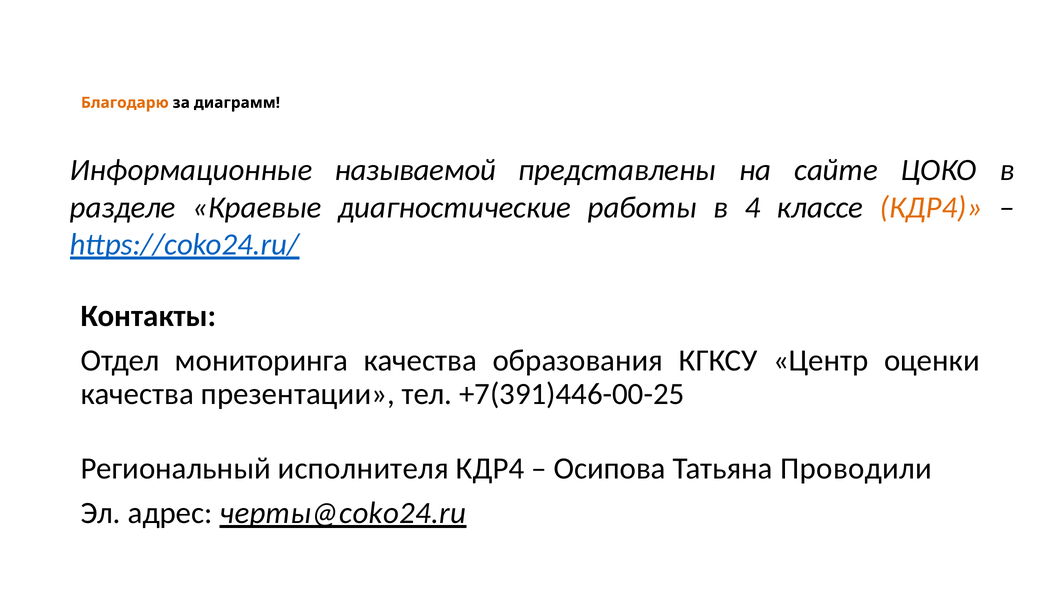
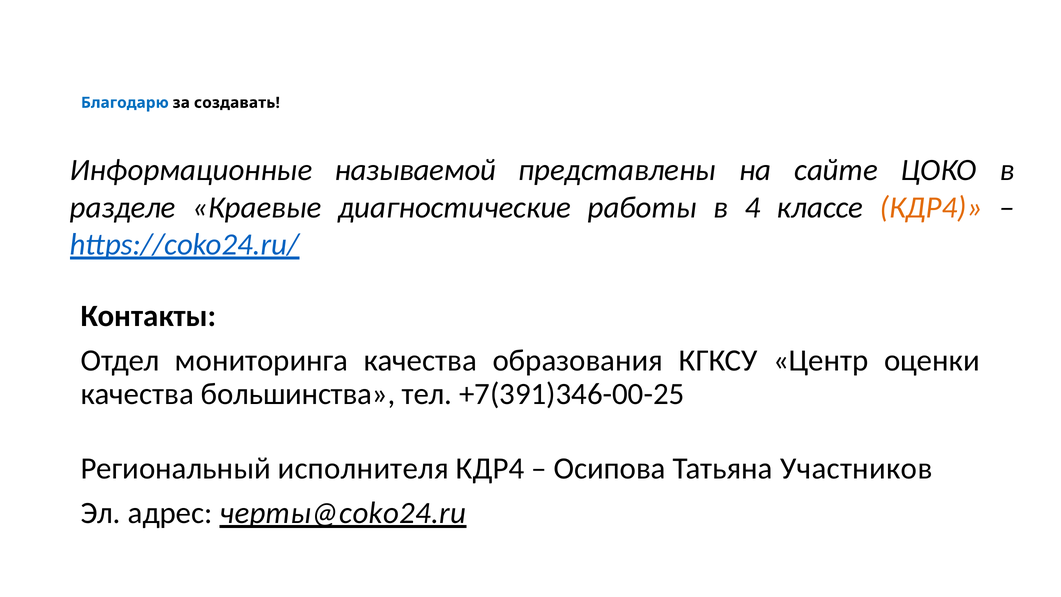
Благодарю colour: orange -> blue (125, 103)
диаграмм: диаграмм -> создавать (237, 103)
презентации: презентации -> большинства (298, 394)
+7(391)446-00-25: +7(391)446-00-25 -> +7(391)346-00-25 (572, 394)
Проводили: Проводили -> Участников (856, 468)
